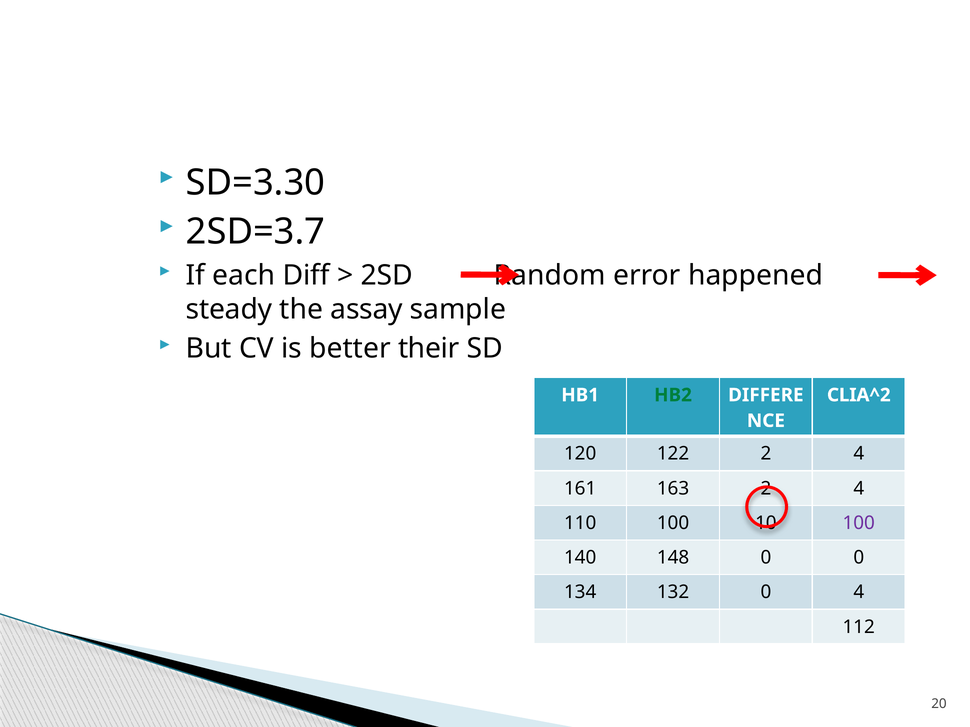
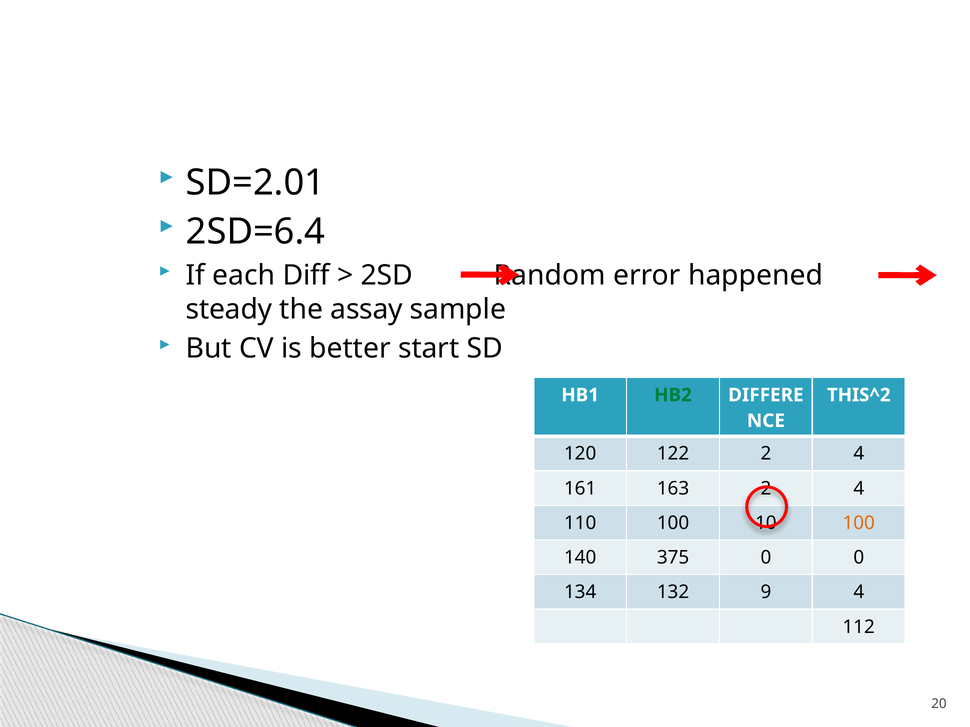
SD=3.30: SD=3.30 -> SD=2.01 (255, 183)
2SD=3.7: 2SD=3.7 -> 2SD=6.4 (255, 232)
their: their -> start (429, 349)
CLIA^2: CLIA^2 -> THIS^2 (859, 395)
100 colour: purple -> orange (859, 523)
148: 148 -> 375 (673, 558)
132 0: 0 -> 9 (766, 593)
